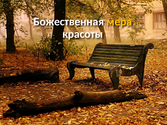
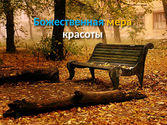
Божественная colour: white -> light blue (69, 22)
